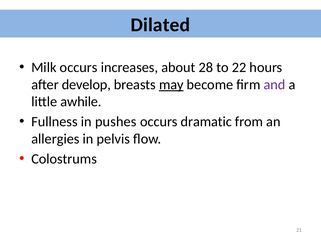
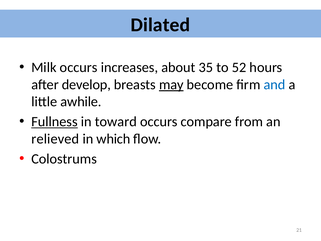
28: 28 -> 35 (206, 67)
22: 22 -> 52 (239, 67)
and colour: purple -> blue (275, 84)
Fullness underline: none -> present (54, 122)
pushes: pushes -> toward (116, 122)
dramatic: dramatic -> compare (206, 122)
allergies: allergies -> relieved (55, 139)
pelvis: pelvis -> which (113, 139)
